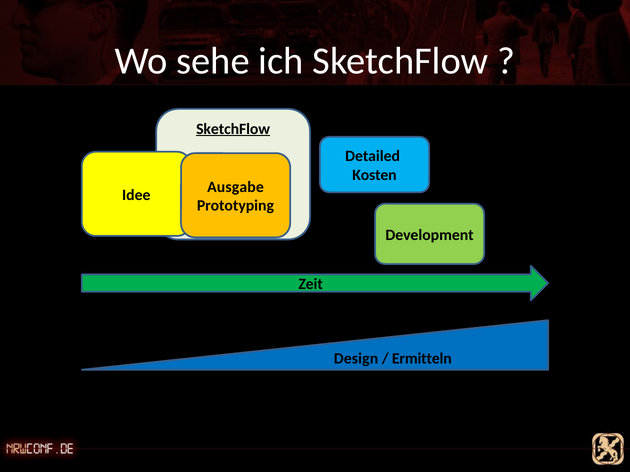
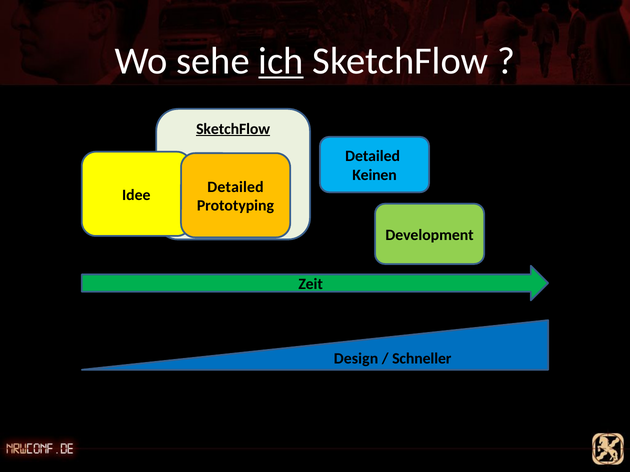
ich underline: none -> present (281, 61)
Kosten: Kosten -> Keinen (375, 175)
Ausgabe: Ausgabe -> Detailed (235, 187)
Ermitteln: Ermitteln -> Schneller (422, 359)
